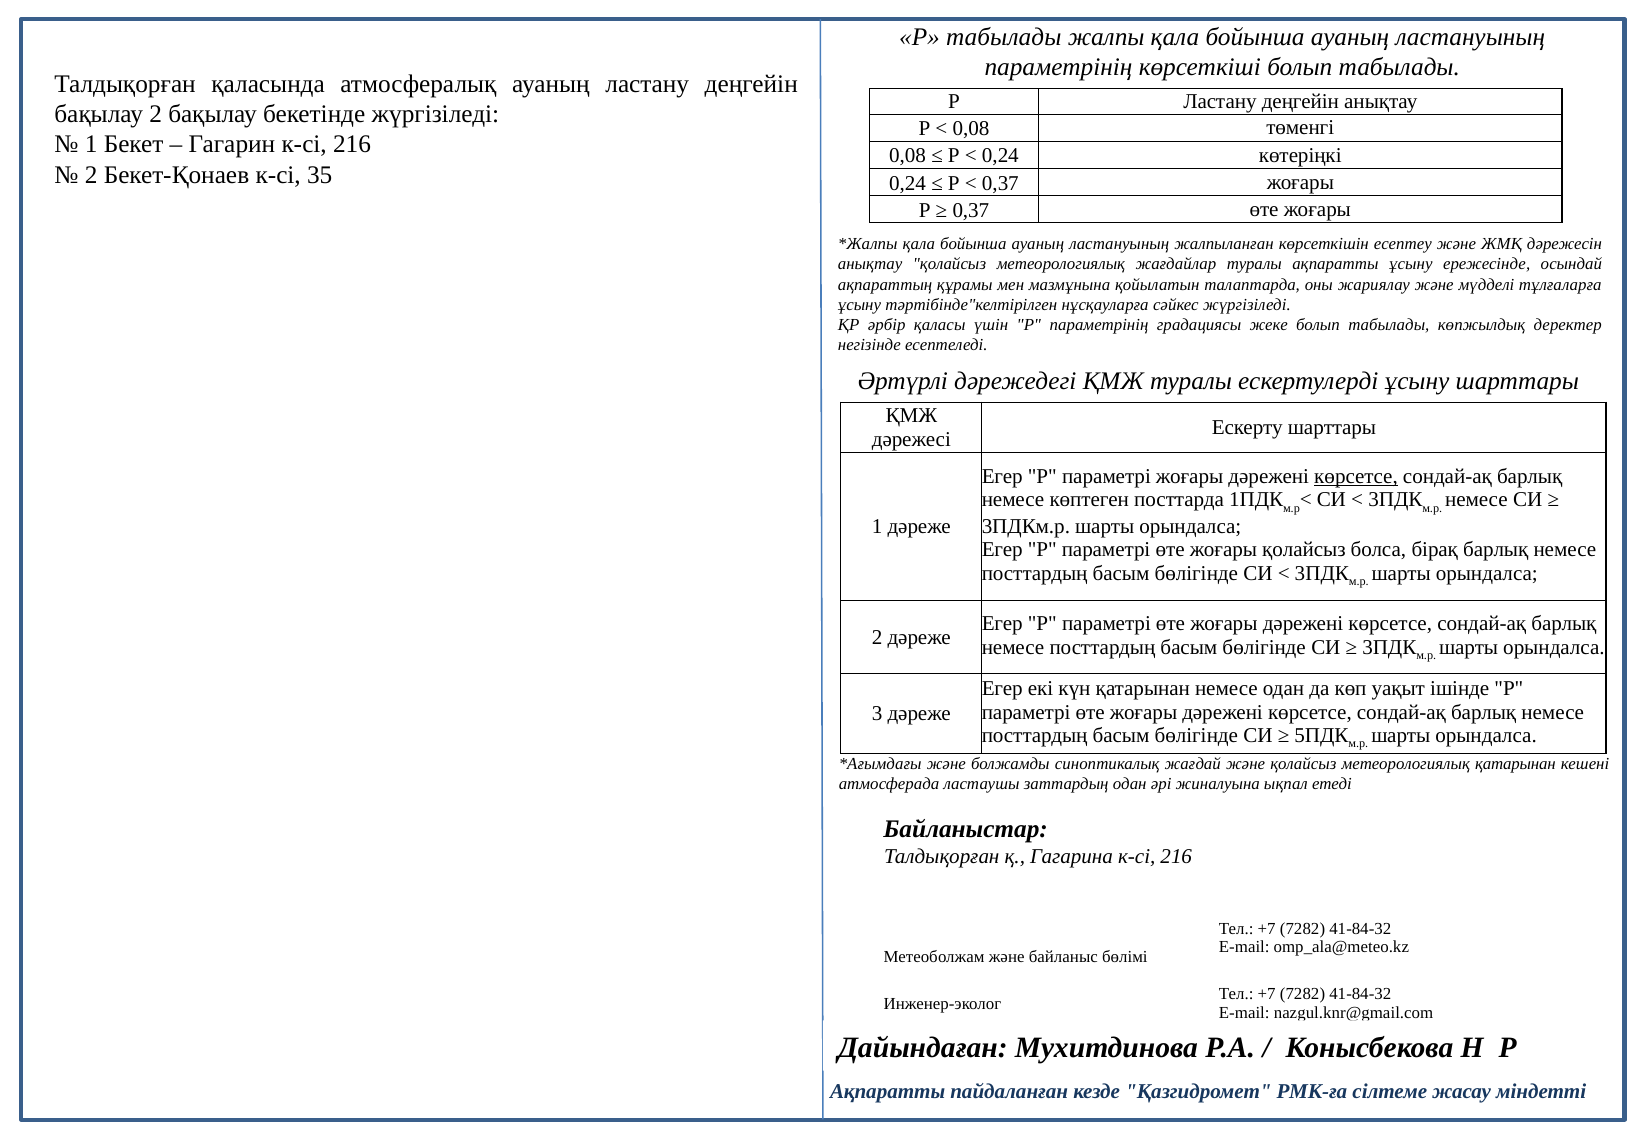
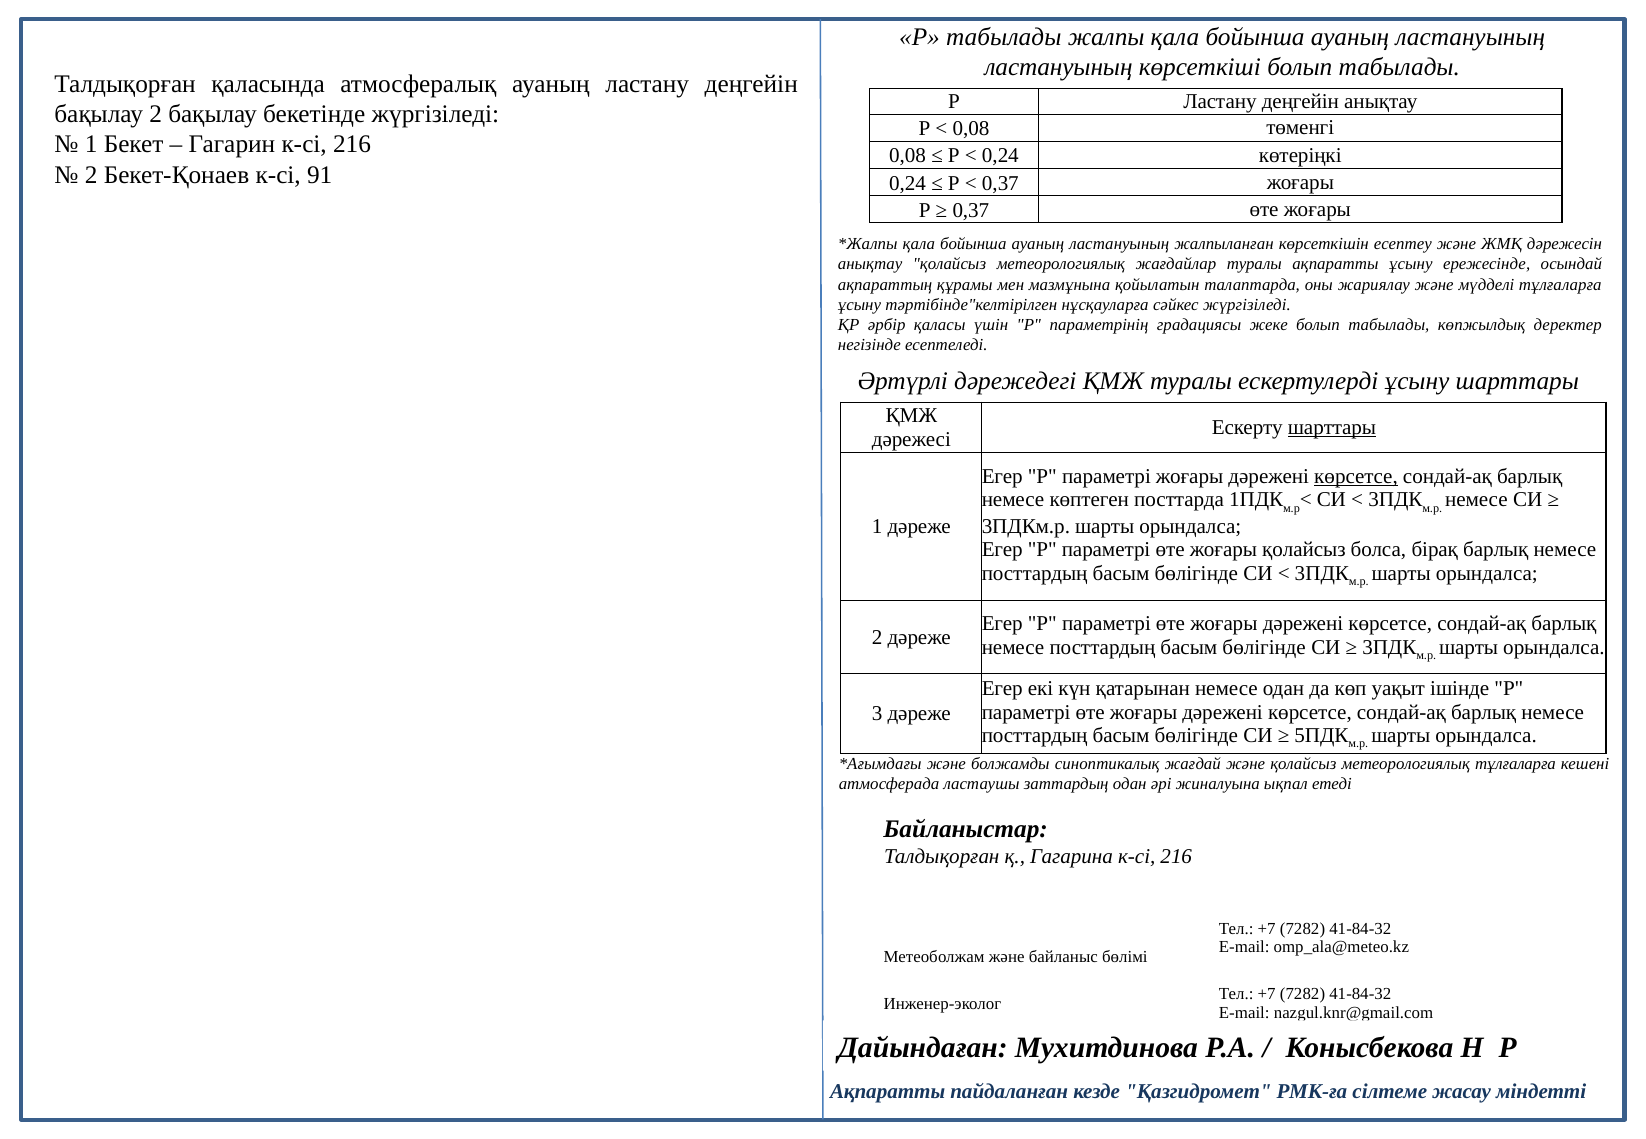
параметрінің: параметрінің -> ластануының (1059, 68)
35: 35 -> 91 (320, 175)
шарттары underline: none -> present (1332, 428)
метеорологиялық қатарынан: қатарынан -> тұлғаларға (1515, 764)
